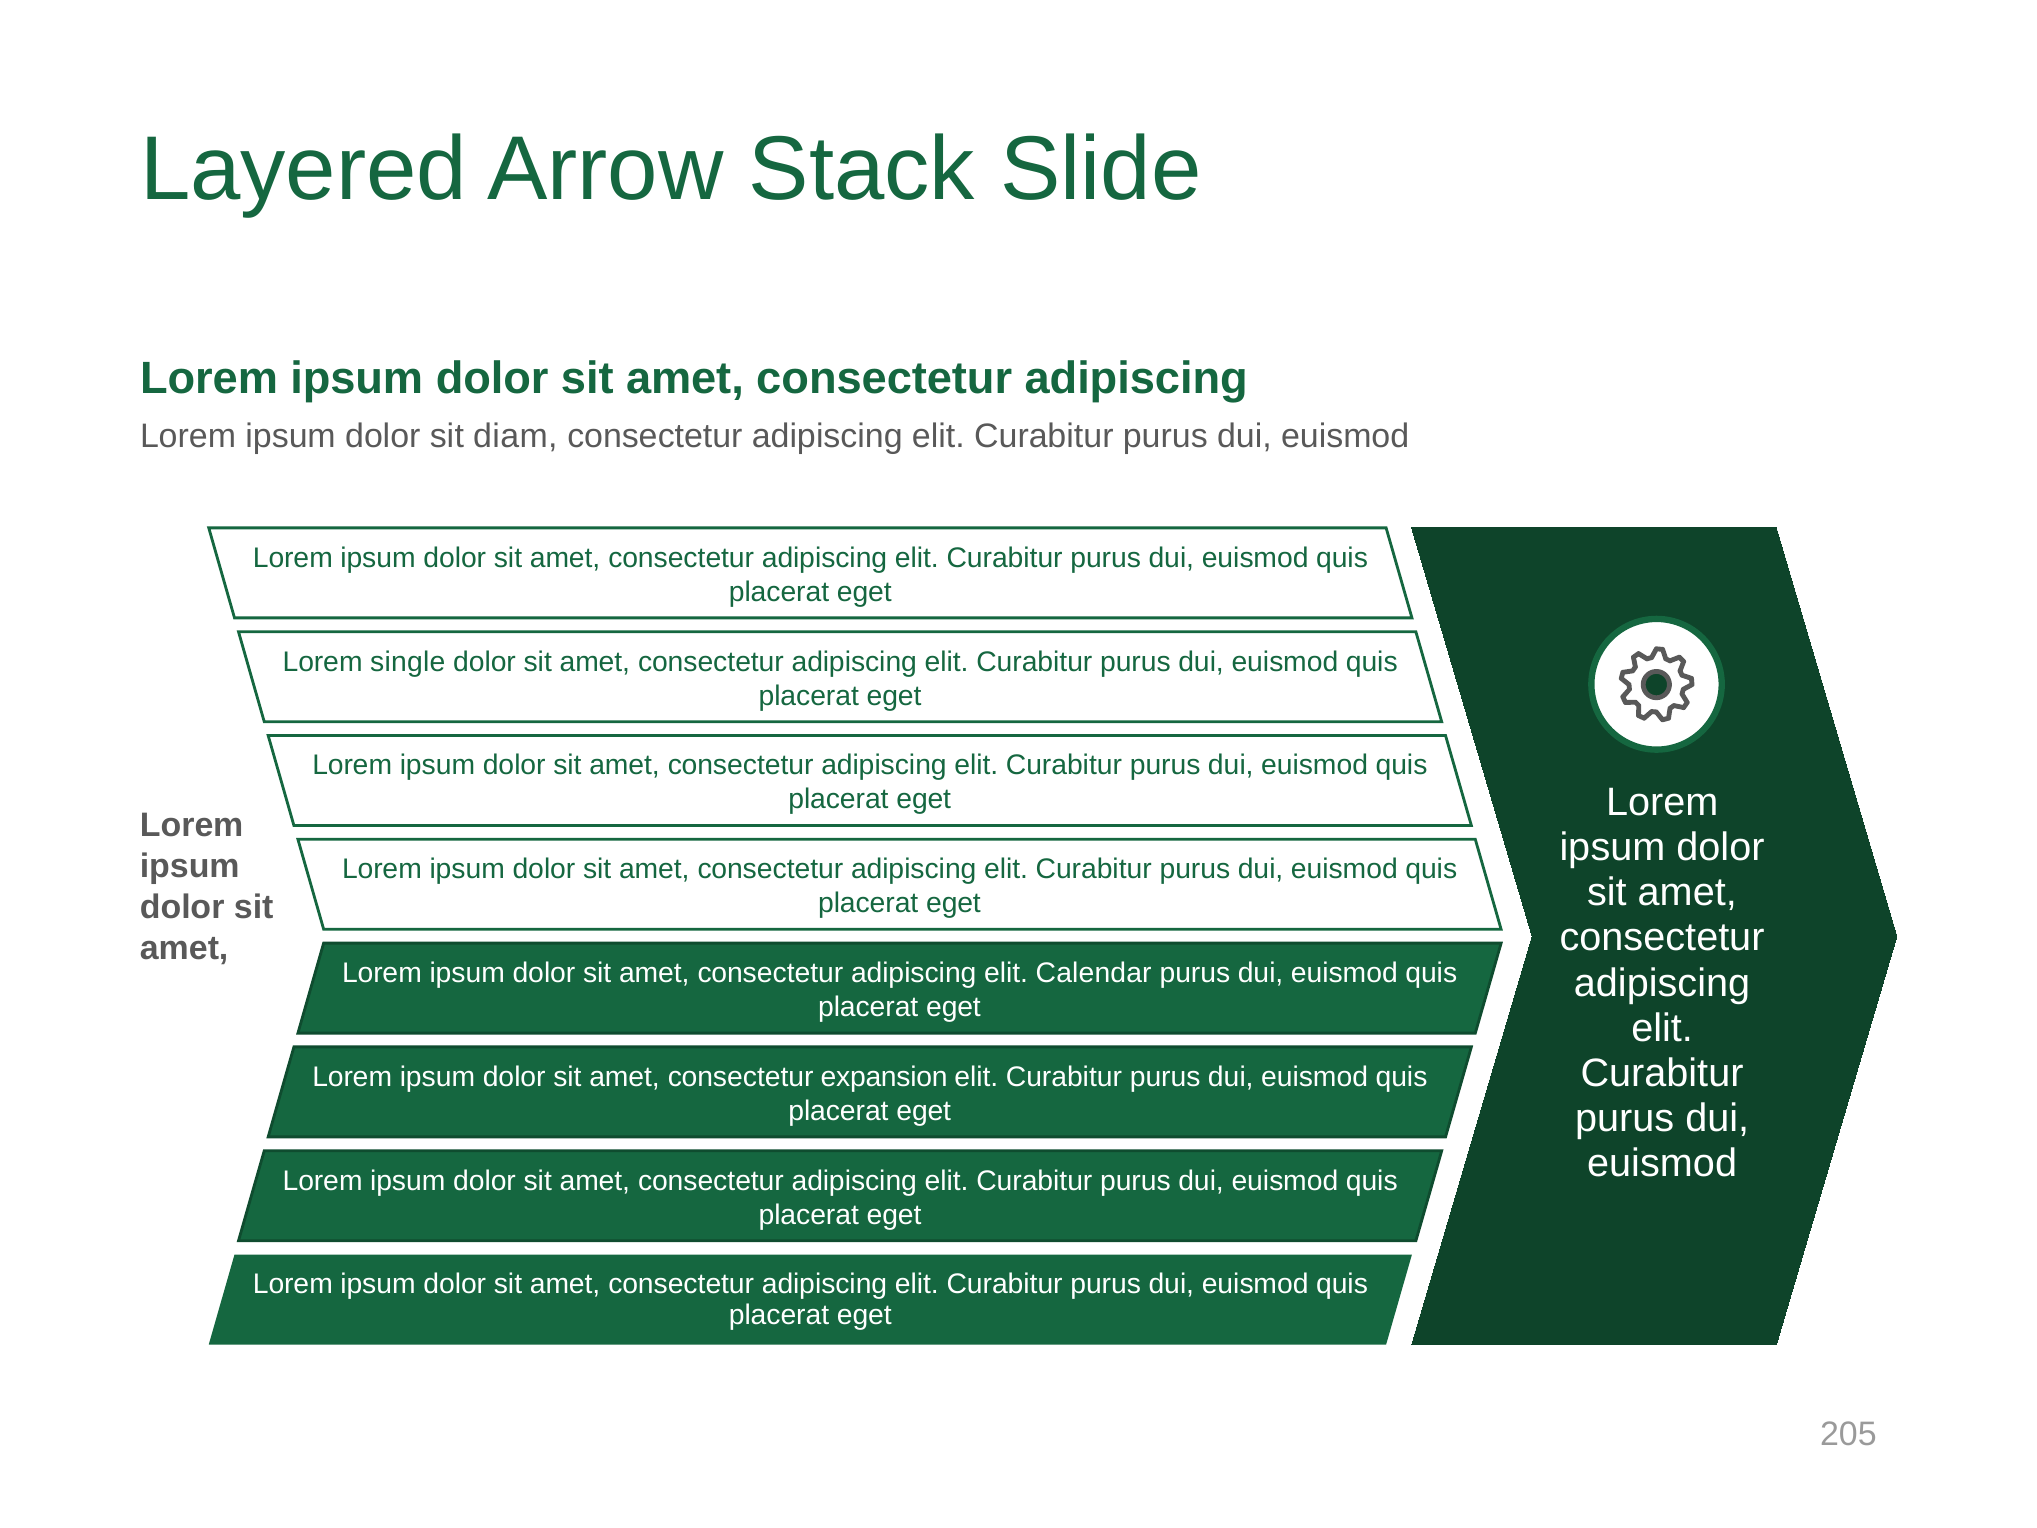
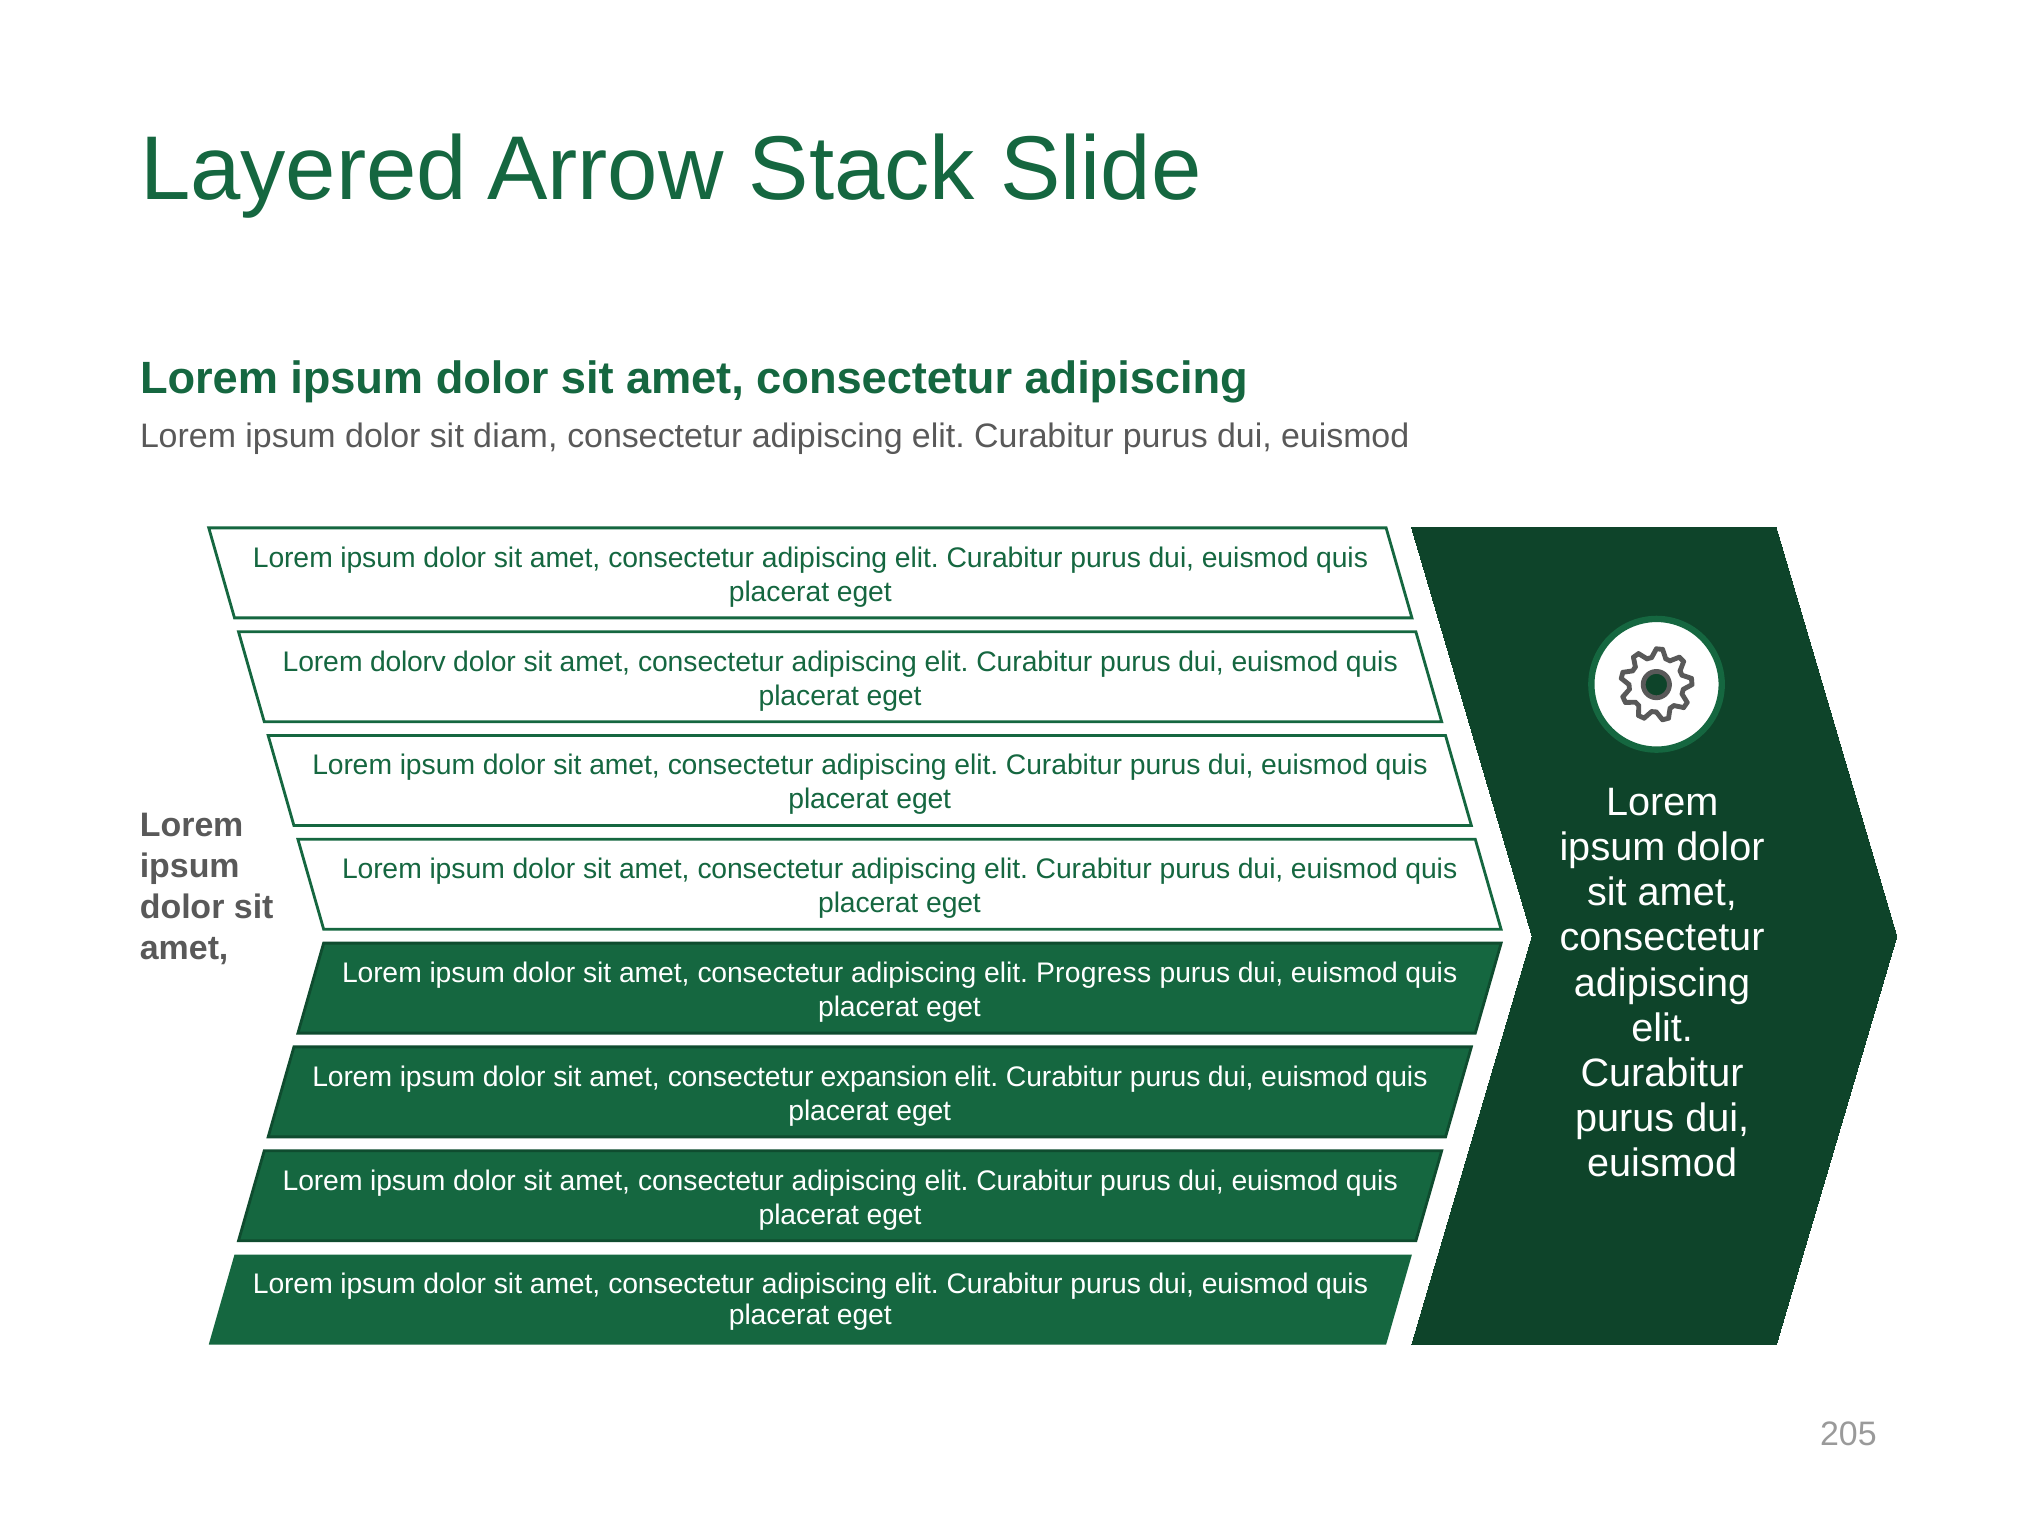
single: single -> dolorv (408, 662)
Calendar: Calendar -> Progress (1094, 973)
